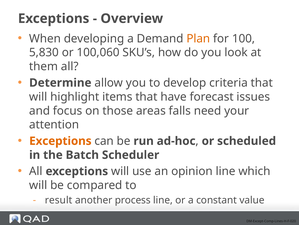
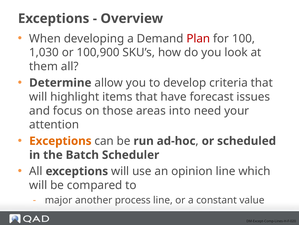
Plan colour: orange -> red (198, 38)
5,830: 5,830 -> 1,030 (44, 52)
100,060: 100,060 -> 100,900 (98, 52)
falls: falls -> into (180, 110)
result: result -> major (59, 199)
